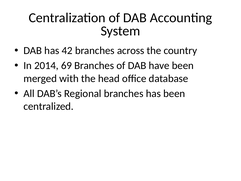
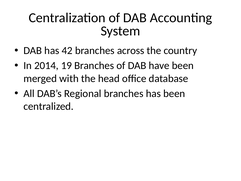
69: 69 -> 19 (66, 66)
